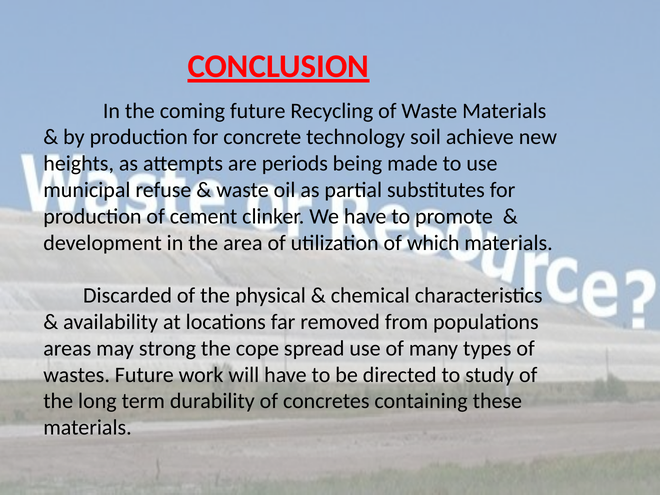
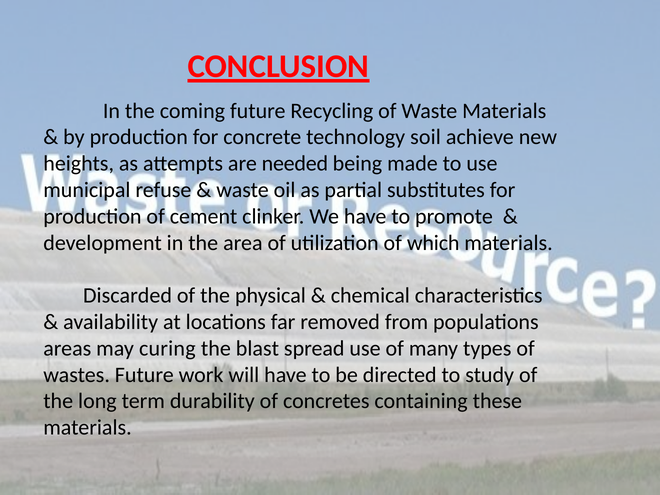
periods: periods -> needed (295, 164)
strong: strong -> curing (167, 348)
cope: cope -> blast (257, 348)
